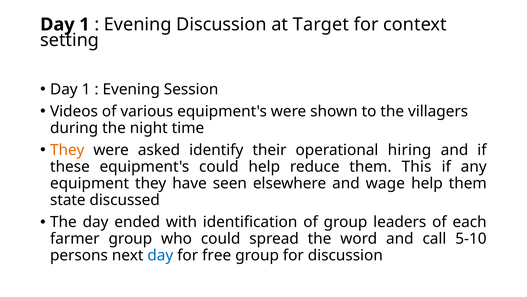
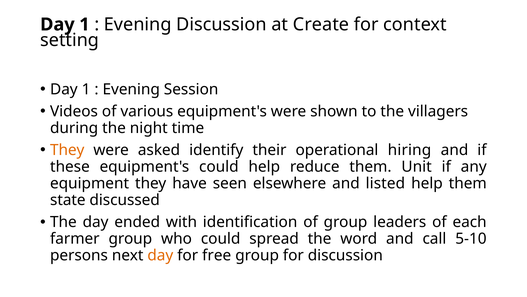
Target: Target -> Create (321, 24)
This: This -> Unit (417, 167)
wage: wage -> listed (385, 183)
day colour: blue -> orange (160, 255)
